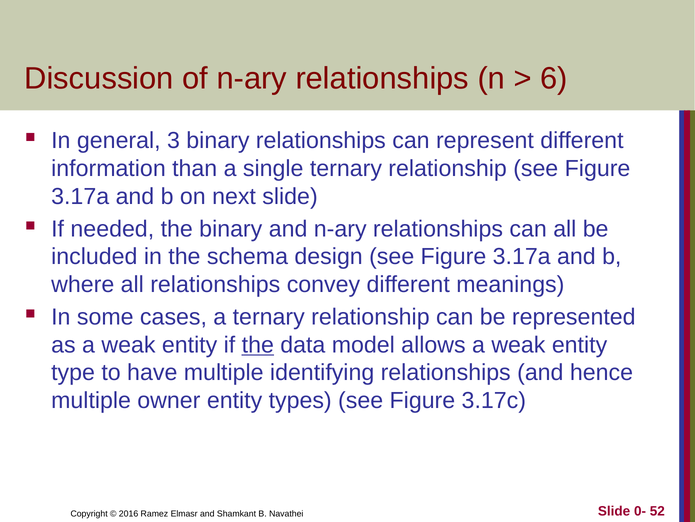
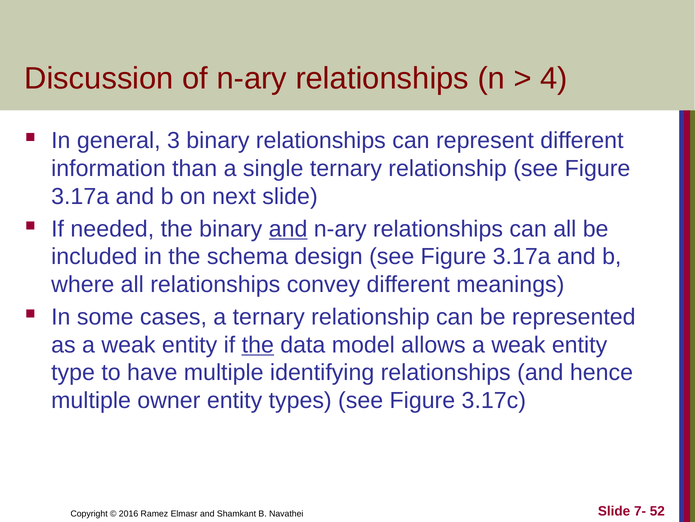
6: 6 -> 4 (554, 79)
and underline: none -> present (288, 229)
0-: 0- -> 7- (640, 511)
